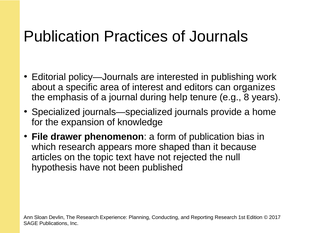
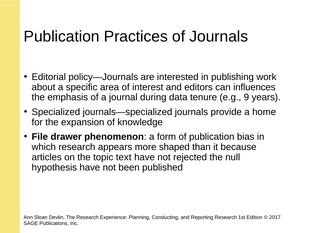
organizes: organizes -> influences (254, 87)
help: help -> data (178, 97)
8: 8 -> 9 (246, 97)
